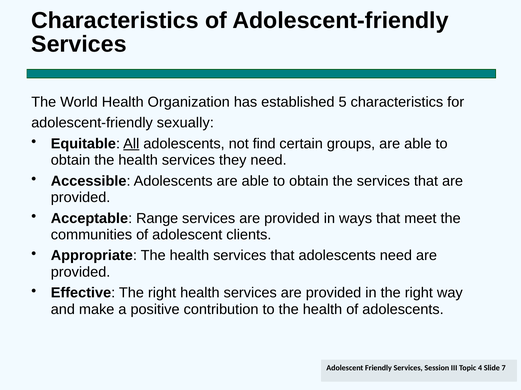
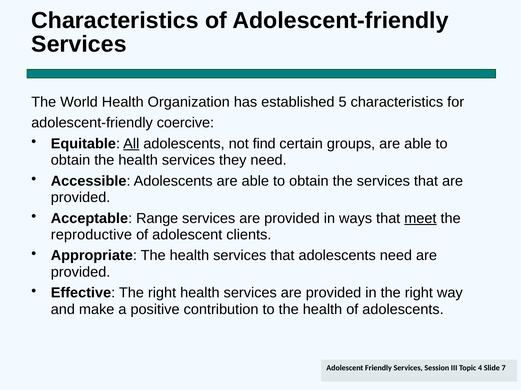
sexually: sexually -> coercive (185, 123)
meet underline: none -> present (420, 219)
communities: communities -> reproductive (91, 235)
